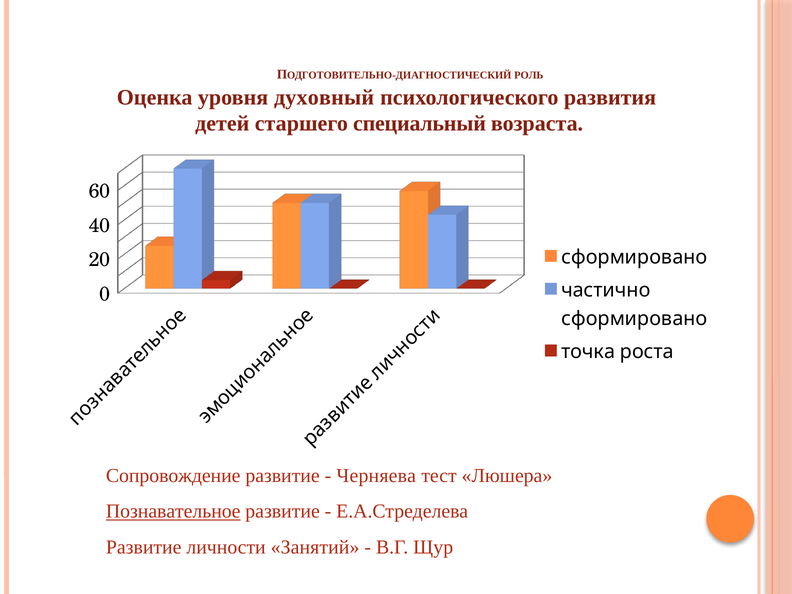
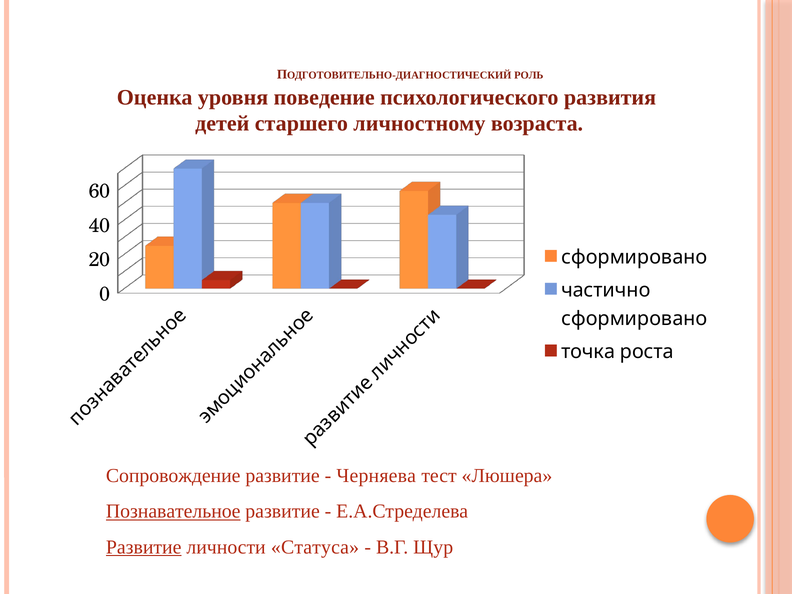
духовный: духовный -> поведение (324, 97)
специальный: специальный -> личностному (419, 124)
Развитие underline: none -> present (144, 547)
Занятий: Занятий -> Статуса (315, 547)
